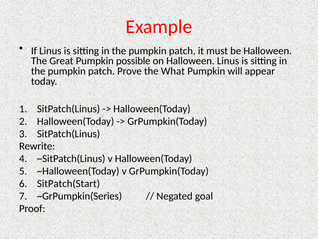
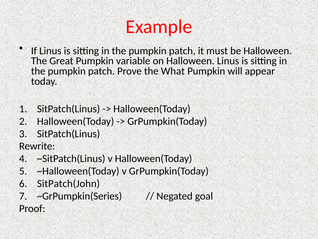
possible: possible -> variable (133, 61)
SitPatch(Start: SitPatch(Start -> SitPatch(John (68, 183)
